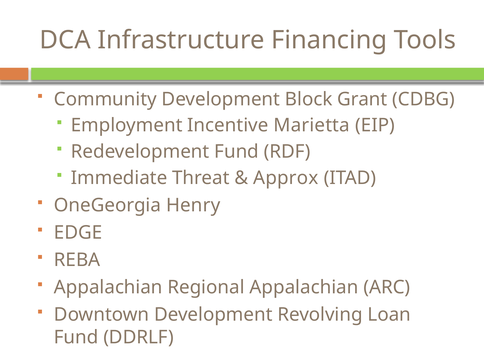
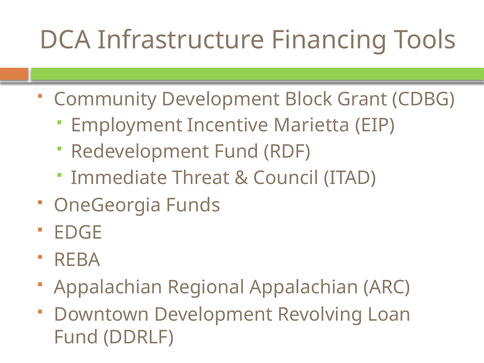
Approx: Approx -> Council (286, 178)
Henry: Henry -> Funds (193, 205)
